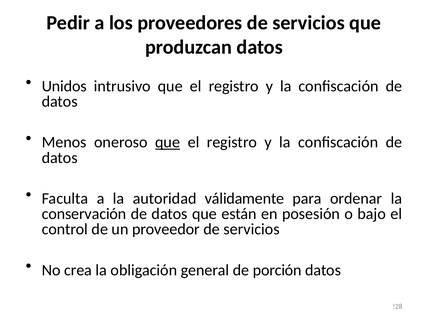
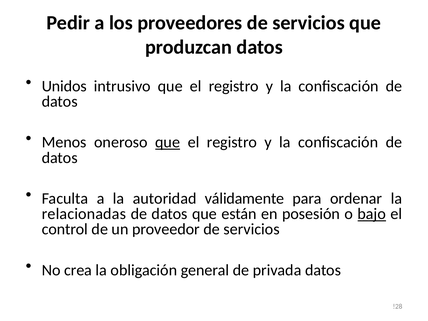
conservación: conservación -> relacionadas (84, 214)
bajo underline: none -> present (372, 214)
porción: porción -> privada (277, 270)
